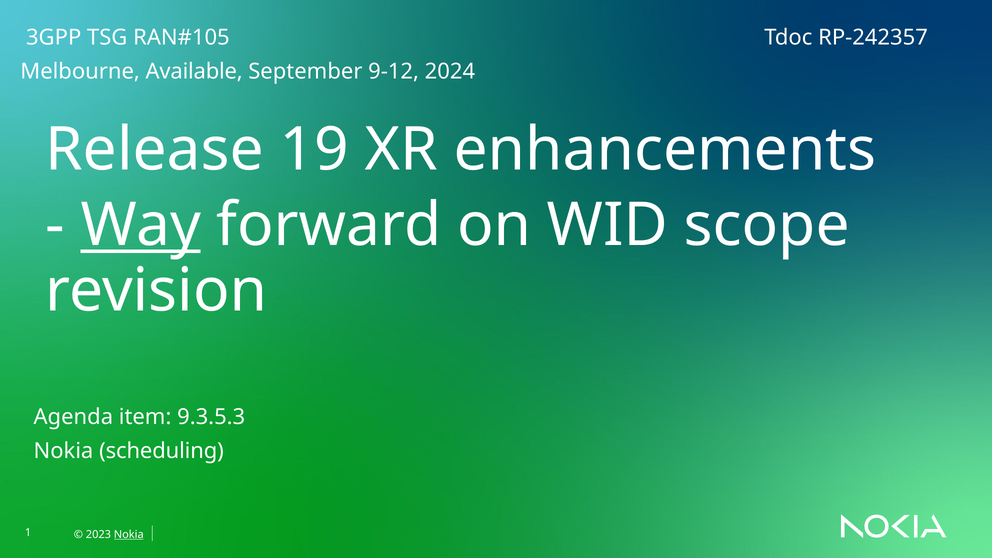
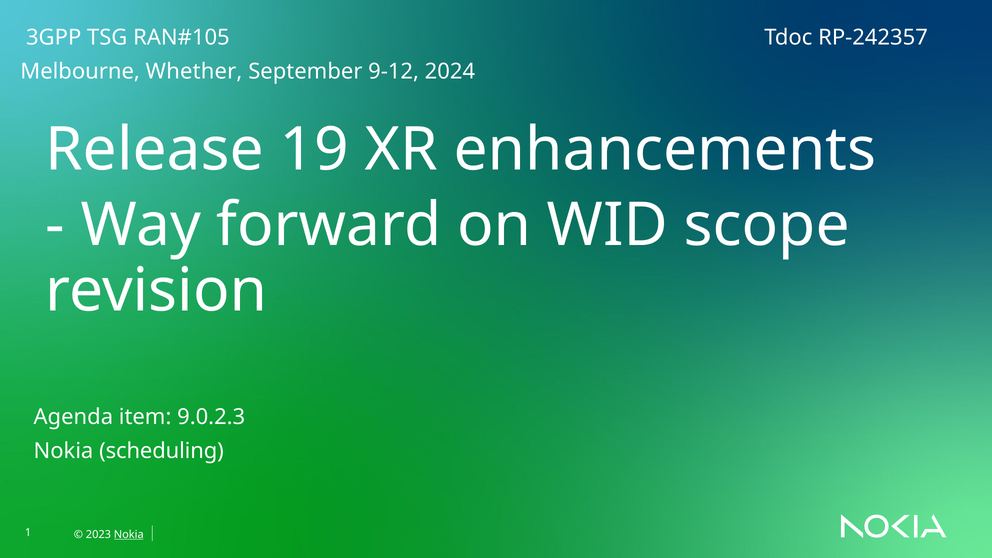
Available: Available -> Whether (194, 72)
Way underline: present -> none (141, 225)
9.3.5.3: 9.3.5.3 -> 9.0.2.3 (211, 417)
